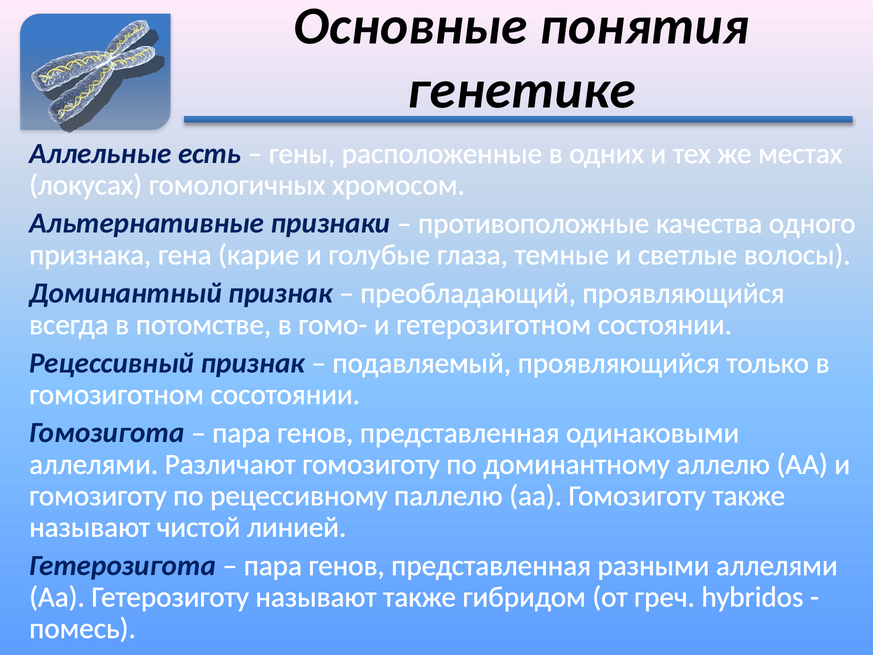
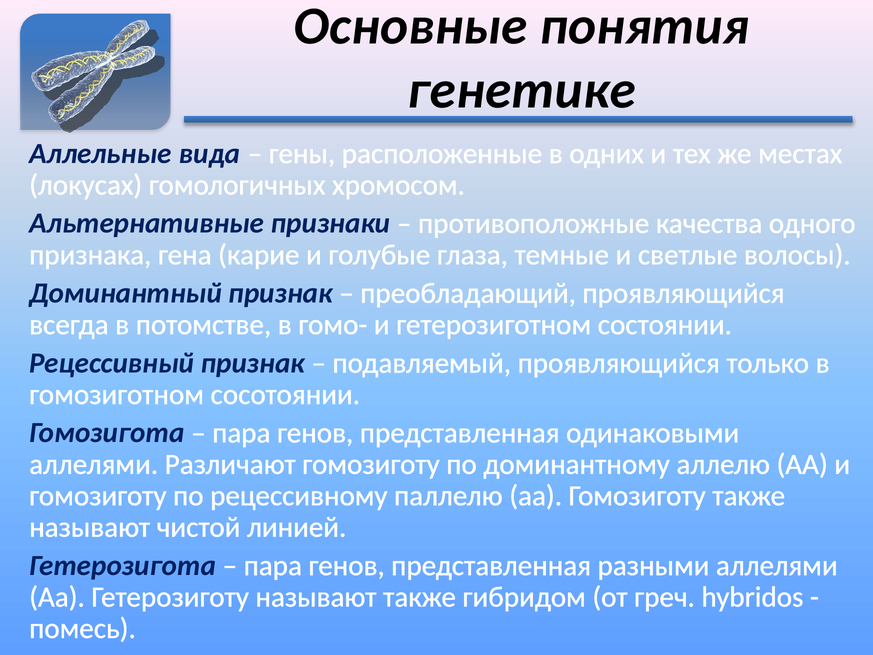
есть: есть -> вида (209, 153)
